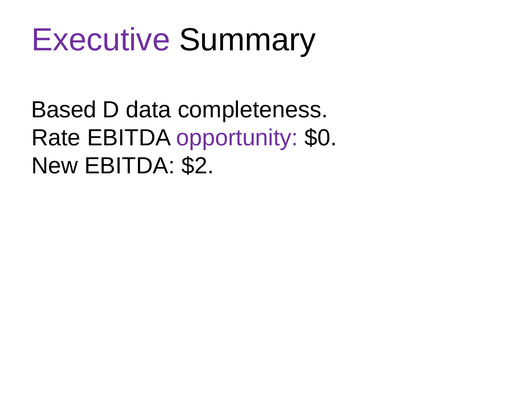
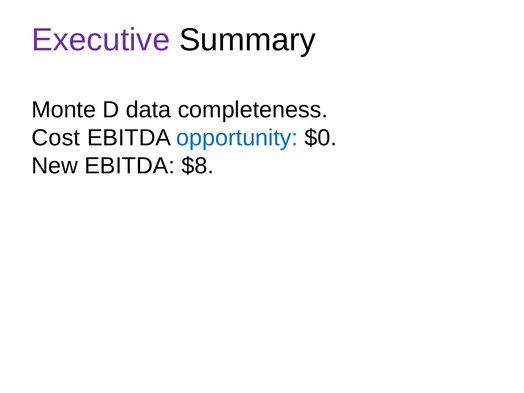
Based: Based -> Monte (64, 110)
Rate: Rate -> Cost (56, 138)
opportunity colour: purple -> blue (237, 138)
$2: $2 -> $8 (198, 166)
